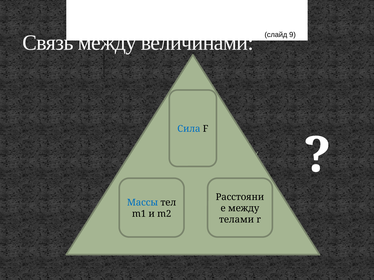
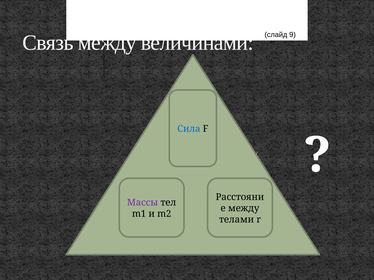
Массы colour: blue -> purple (143, 203)
